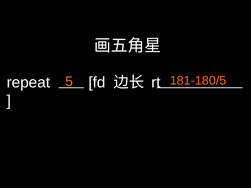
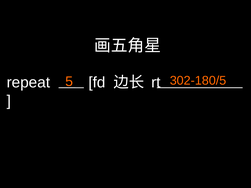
181-180/5: 181-180/5 -> 302-180/5 (198, 81)
